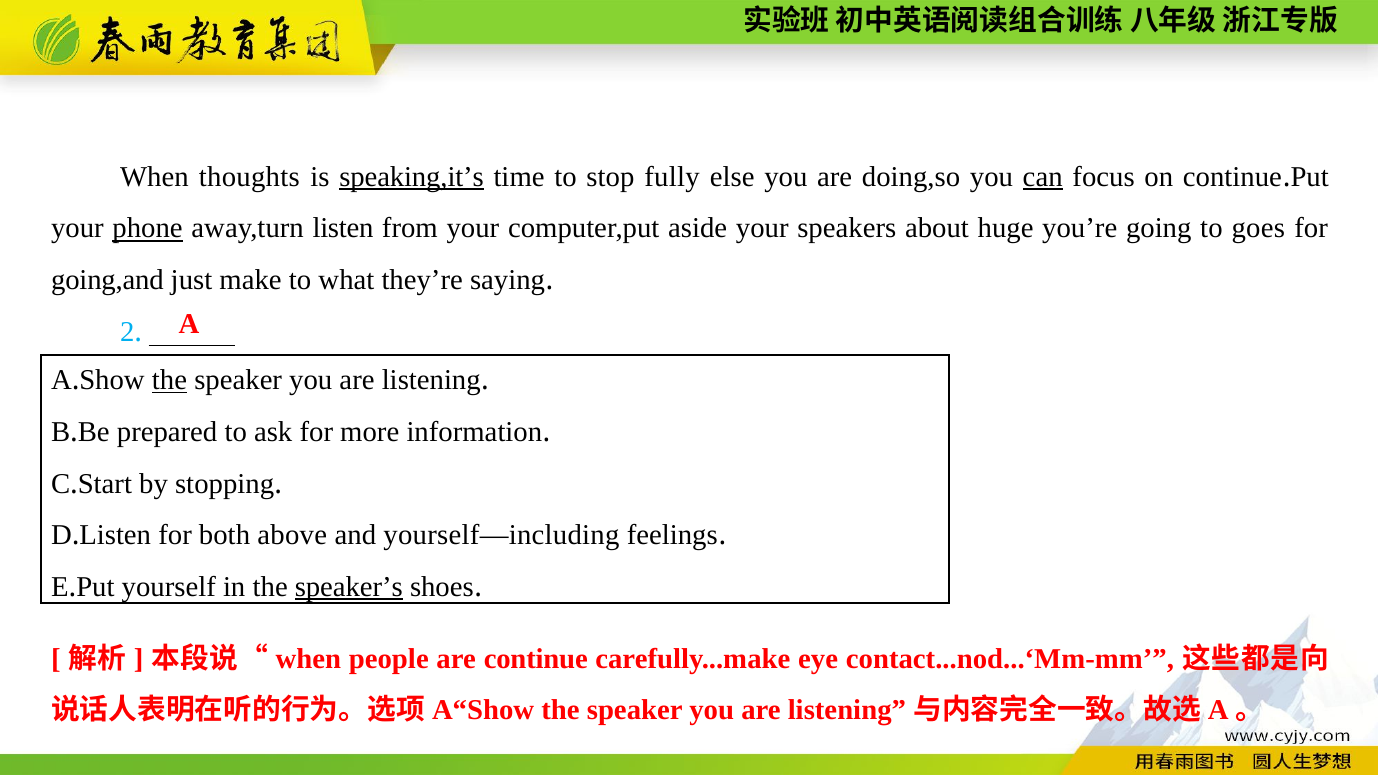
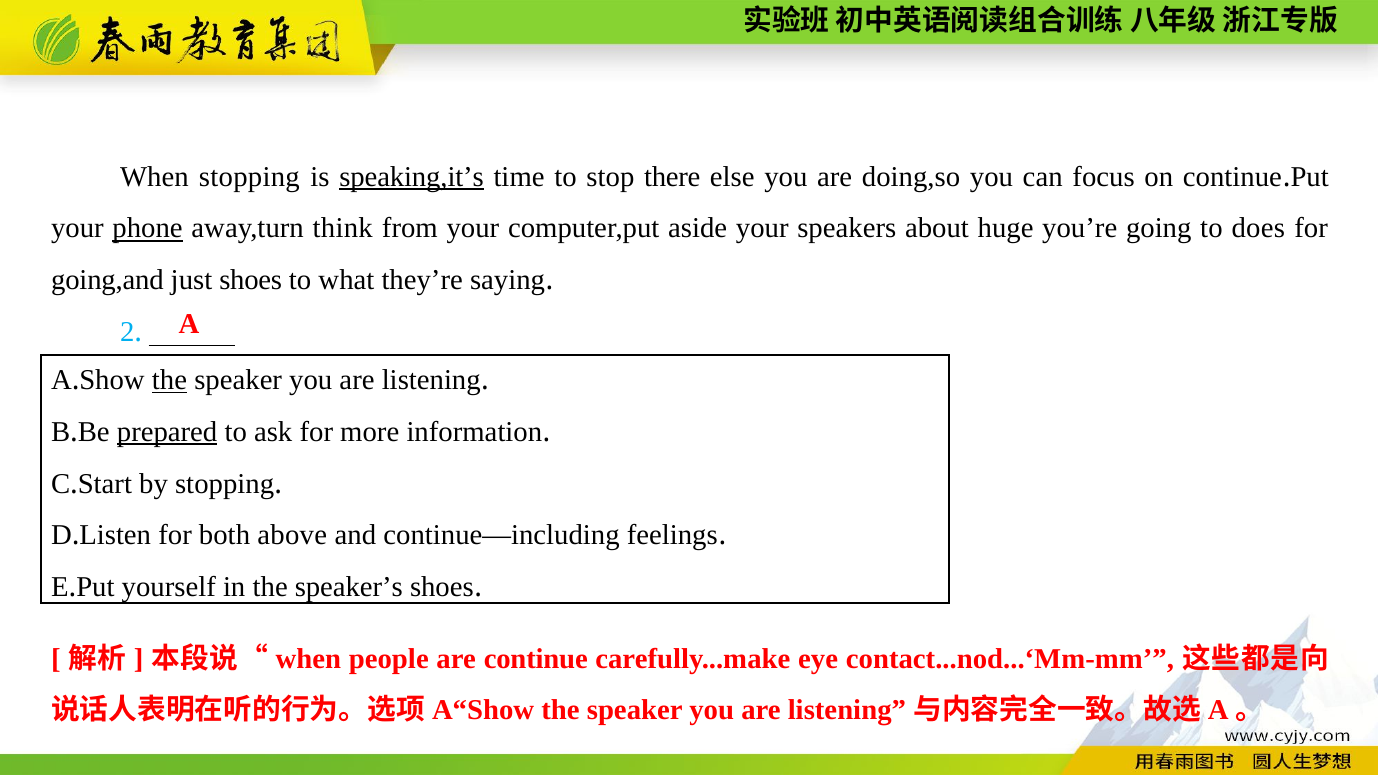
When thoughts: thoughts -> stopping (249, 177)
fully: fully -> there (672, 177)
can underline: present -> none (1043, 177)
away,turn listen: listen -> think (343, 229)
goes: goes -> does (1258, 229)
just make: make -> shoes (251, 280)
prepared underline: none -> present (167, 432)
yourself—including: yourself—including -> continue—including (502, 535)
speaker’s underline: present -> none (349, 587)
